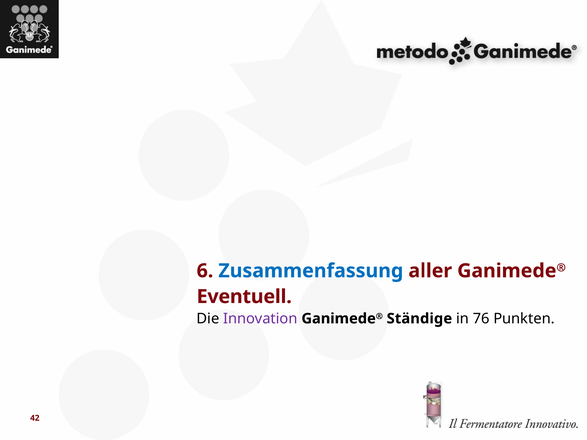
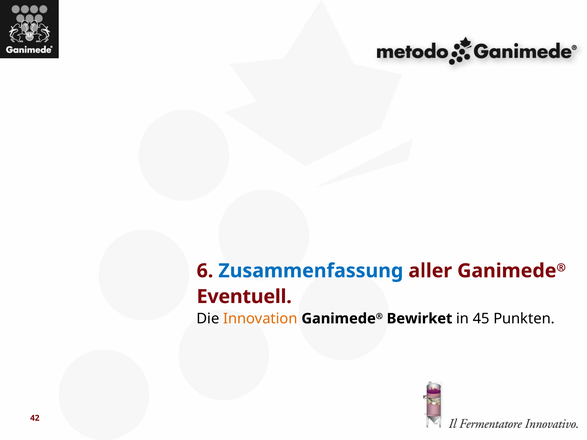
Innovation colour: purple -> orange (260, 319)
Ständige: Ständige -> Bewirket (419, 319)
76: 76 -> 45 (481, 319)
